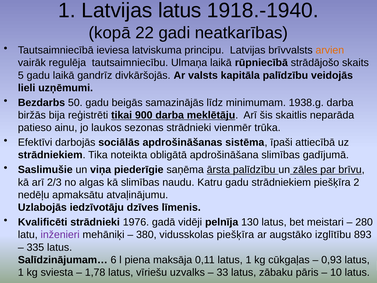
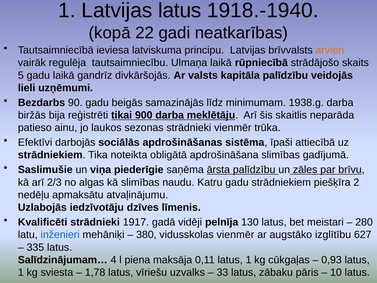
50: 50 -> 90 (75, 103)
1976: 1976 -> 1917 (136, 222)
inženieri colour: purple -> blue (60, 235)
vidusskolas piešķīra: piešķīra -> vienmēr (235, 235)
893: 893 -> 627 (363, 235)
6: 6 -> 4 (114, 260)
